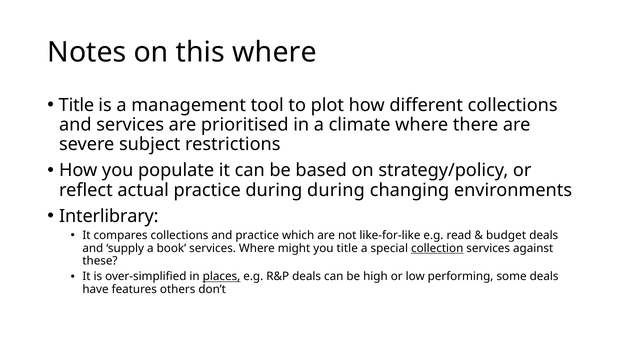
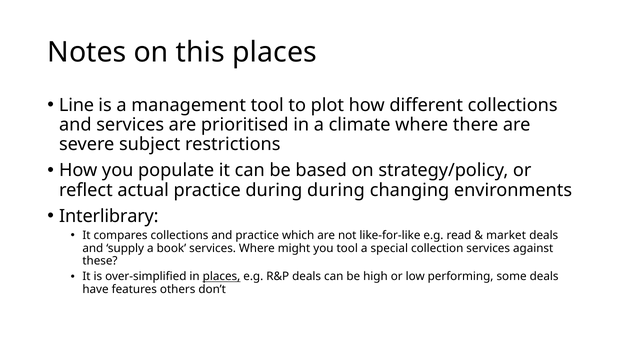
this where: where -> places (275, 52)
Title: Title -> Line (76, 105)
budget: budget -> market (506, 235)
you title: title -> tool (347, 248)
collection underline: present -> none (437, 248)
